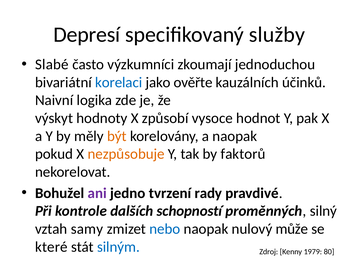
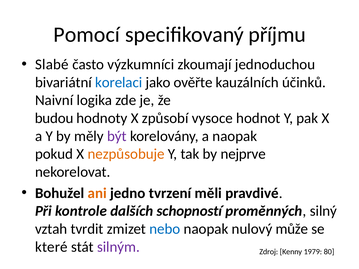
Depresí: Depresí -> Pomocí (87, 35)
služby: služby -> příjmu (277, 35)
výskyt: výskyt -> budou (54, 118)
být colour: orange -> purple (117, 136)
faktorů: faktorů -> nejprve (243, 154)
ani colour: purple -> orange (97, 193)
rady: rady -> měli (208, 193)
samy: samy -> tvrdit (87, 229)
silným colour: blue -> purple (118, 247)
